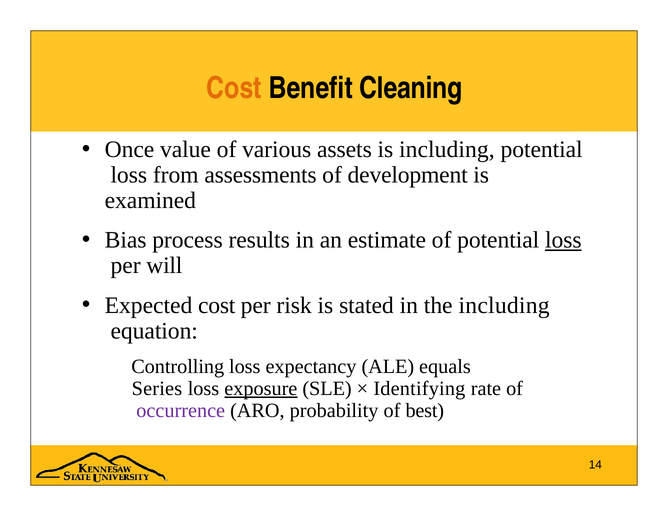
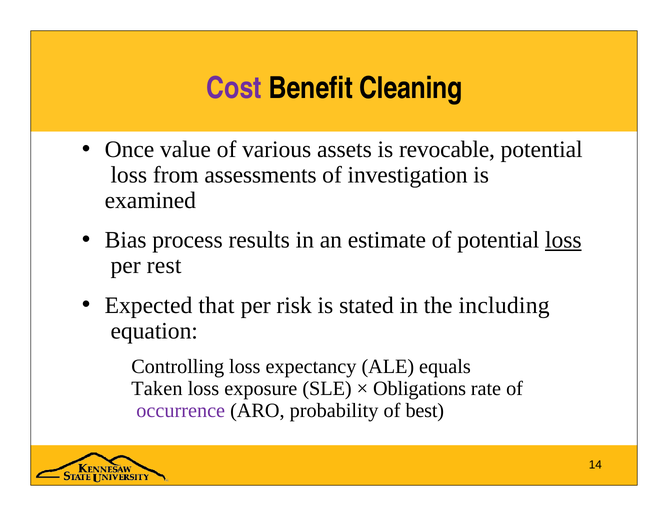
Cost colour: orange -> purple (234, 88)
is including: including -> revocable (447, 150)
development: development -> investigation (408, 175)
will: will -> rest (164, 266)
Expected cost: cost -> that (216, 305)
Series: Series -> Taken (157, 389)
exposure underline: present -> none (261, 389)
Identifying: Identifying -> Obligations (420, 389)
